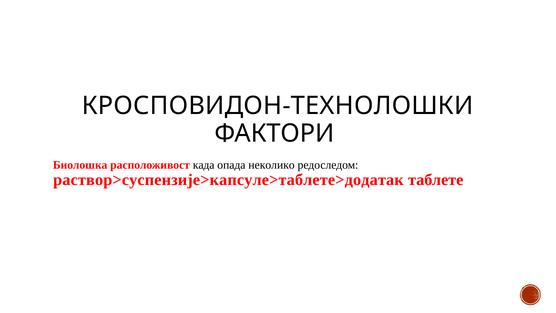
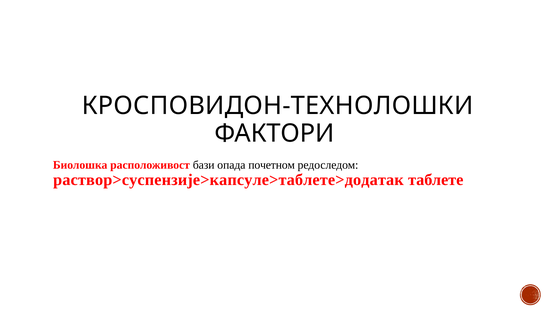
када: када -> бази (204, 165)
неколико: неколико -> почетном (272, 165)
